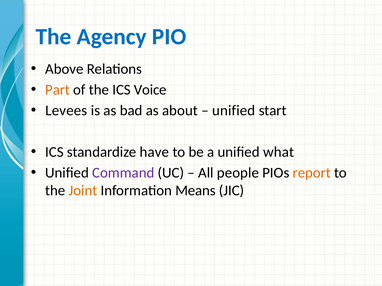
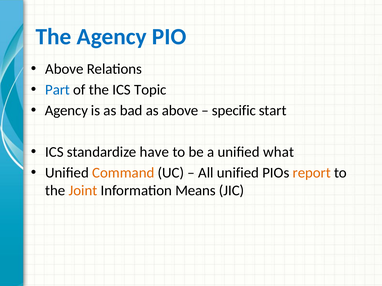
Part colour: orange -> blue (58, 90)
Voice: Voice -> Topic (150, 90)
Levees: Levees -> Agency (66, 111)
as about: about -> above (180, 111)
unified: unified -> specific (234, 111)
Command colour: purple -> orange (123, 173)
All people: people -> unified (238, 173)
